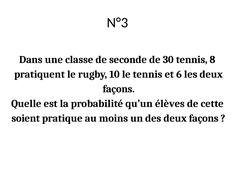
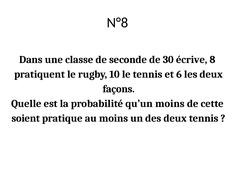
N°3: N°3 -> N°8 (117, 22)
30 tennis: tennis -> écrive (192, 59)
qu’un élèves: élèves -> moins (170, 103)
des deux façons: façons -> tennis (204, 118)
